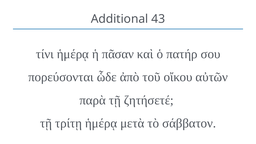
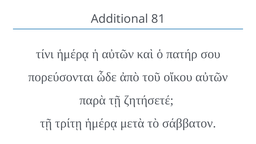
43: 43 -> 81 (158, 19)
ἡ πᾶσαν: πᾶσαν -> αὐτῶν (118, 54)
